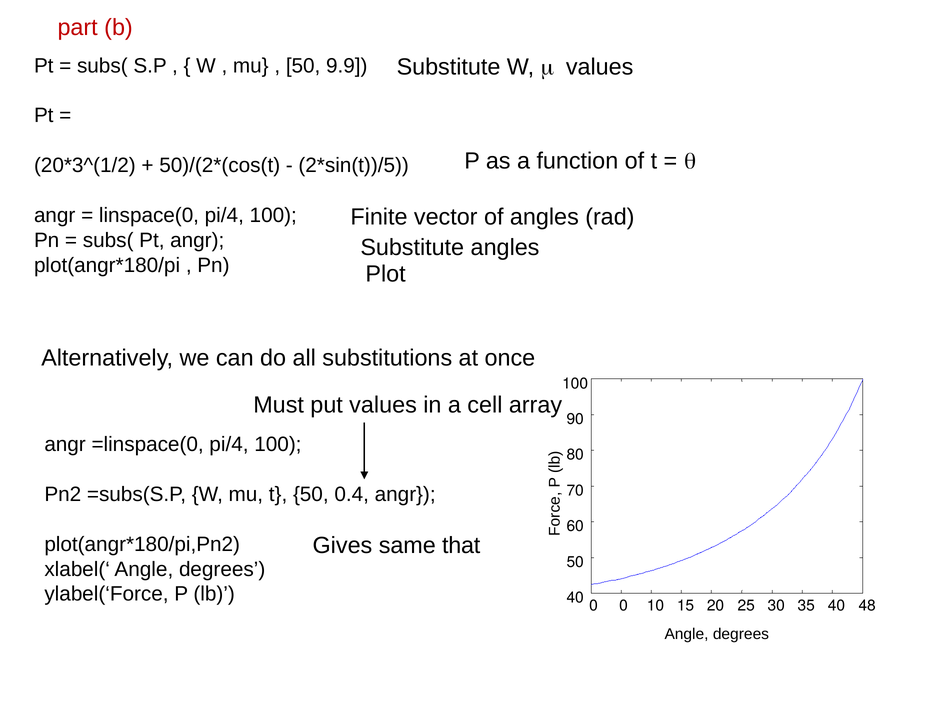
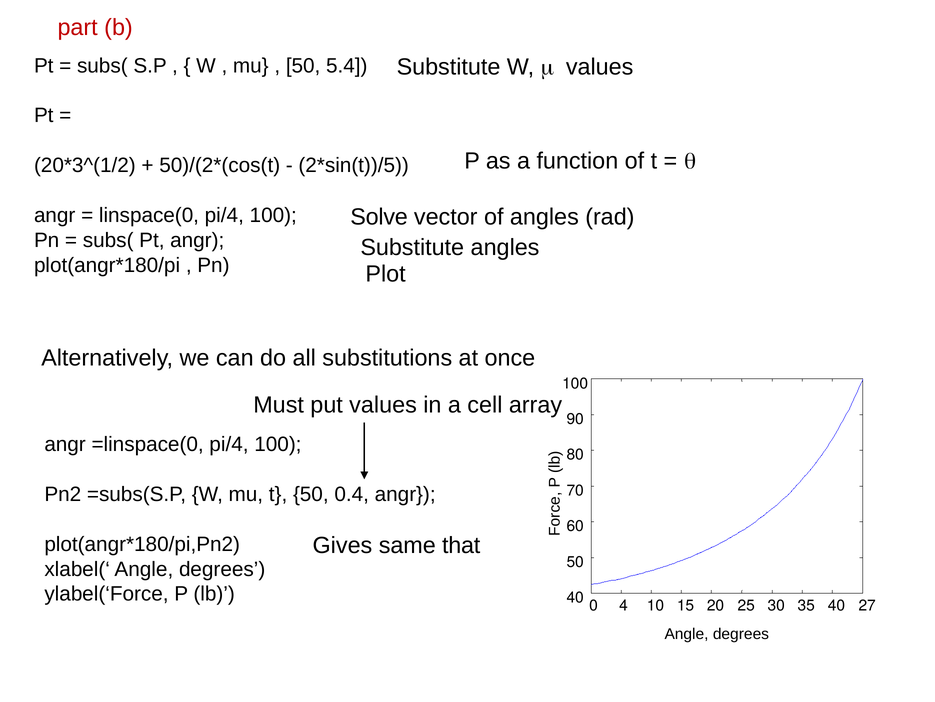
9.9: 9.9 -> 5.4 (347, 66)
Finite: Finite -> Solve (379, 217)
0 0: 0 -> 4 (624, 605)
48: 48 -> 27 (867, 605)
